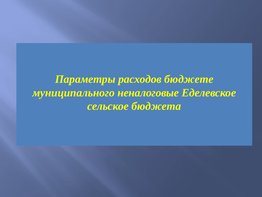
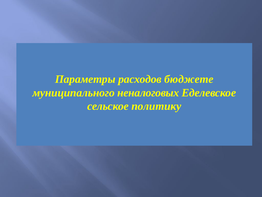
неналоговые: неналоговые -> неналоговых (148, 92)
бюджета: бюджета -> политику (156, 106)
